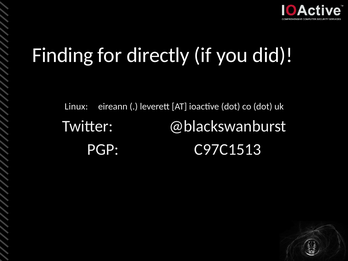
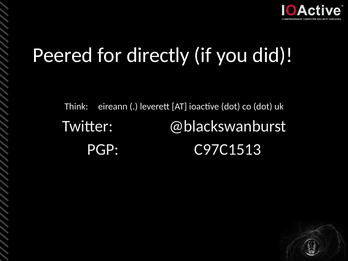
Finding: Finding -> Peered (63, 55)
Linux: Linux -> Think (76, 107)
